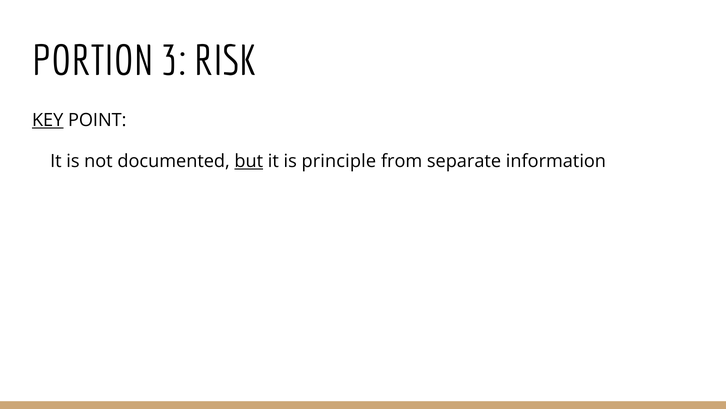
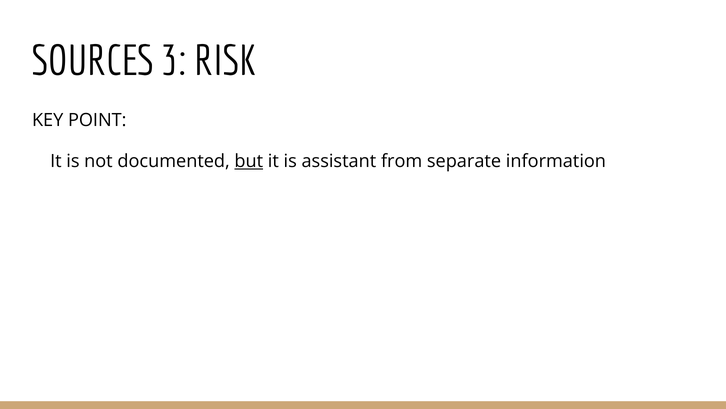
PORTION: PORTION -> SOURCES (93, 61)
KEY underline: present -> none (48, 120)
principle: principle -> assistant (339, 161)
